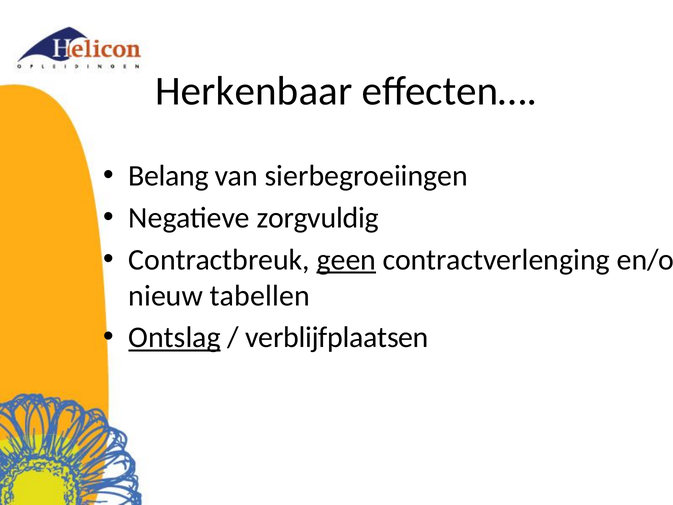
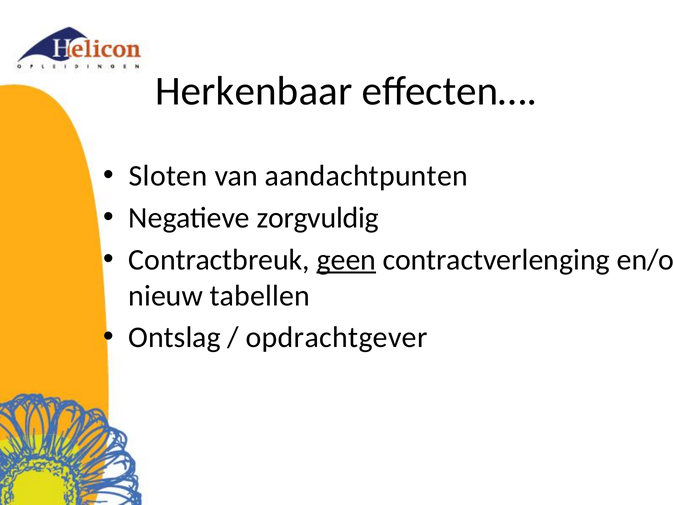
Belang: Belang -> Sloten (168, 176)
sierbegroeiingen: sierbegroeiingen -> aandachtpunten (366, 176)
Ontslag underline: present -> none (175, 337)
verblijfplaatsen: verblijfplaatsen -> opdrachtgever (337, 337)
